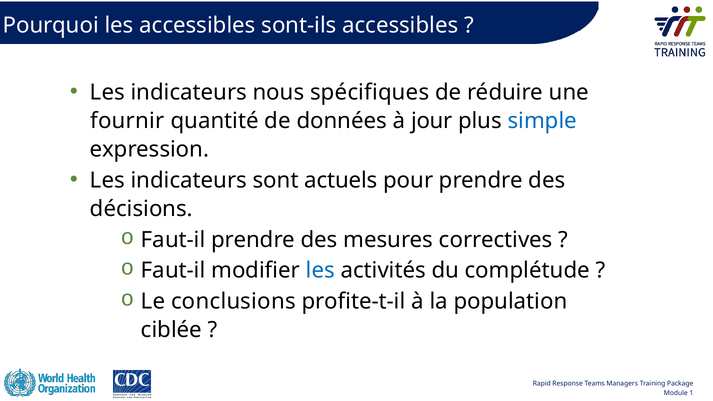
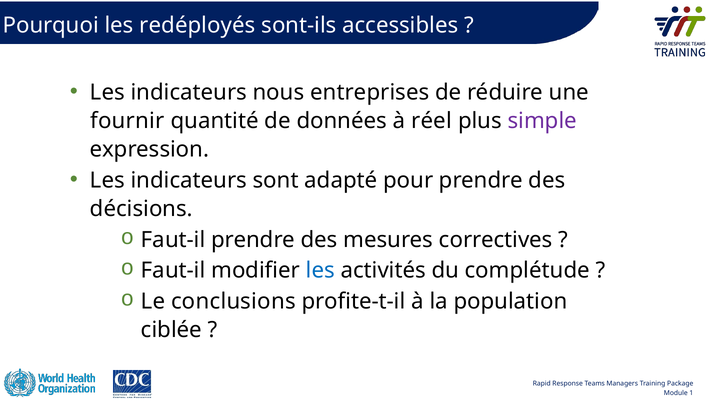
les accessibles: accessibles -> redéployés (197, 25)
spécifiques: spécifiques -> entreprises (370, 92)
jour: jour -> réel (432, 121)
simple colour: blue -> purple (542, 121)
actuels: actuels -> adapté (341, 180)
